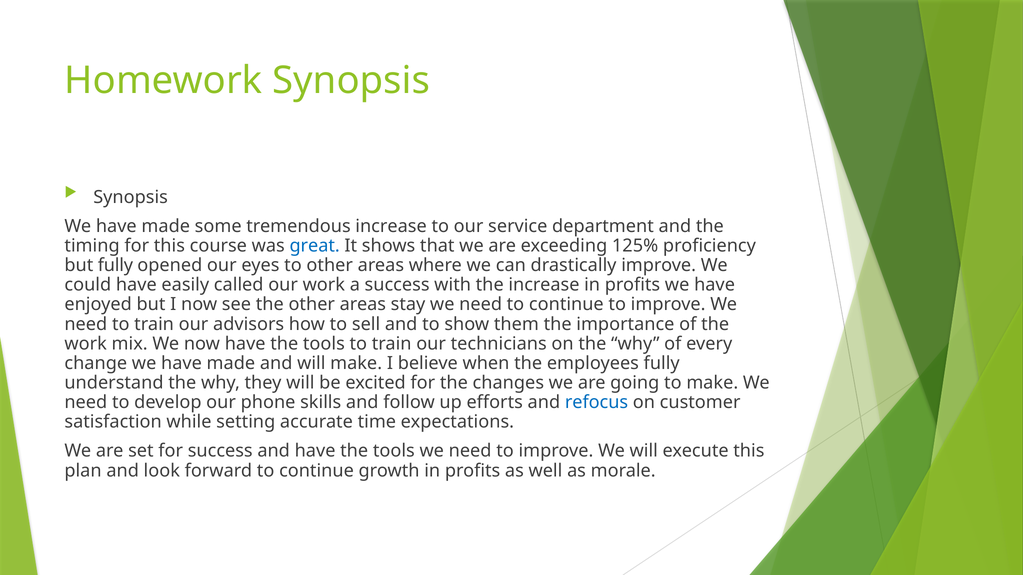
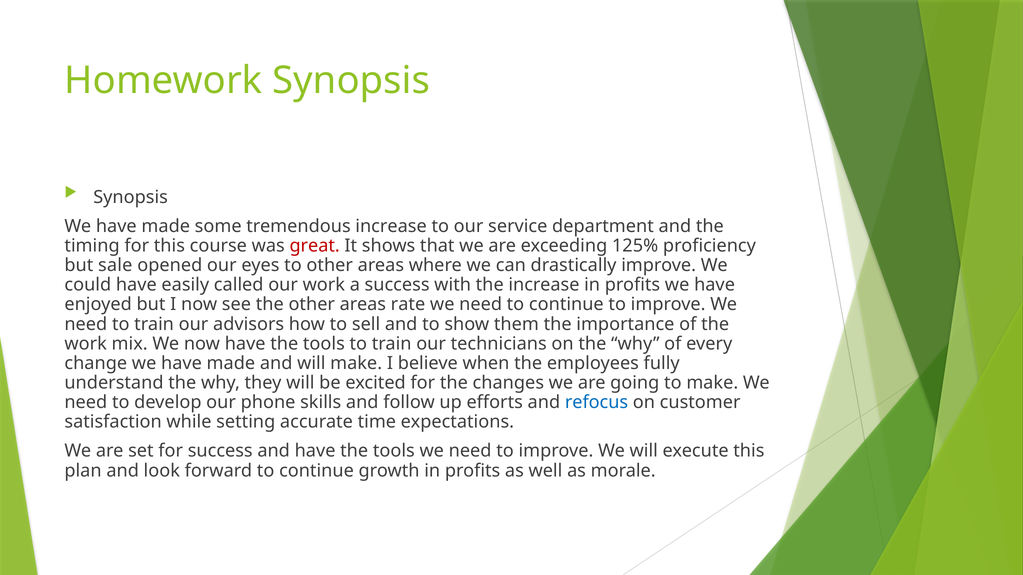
great colour: blue -> red (315, 246)
but fully: fully -> sale (115, 266)
stay: stay -> rate (408, 305)
